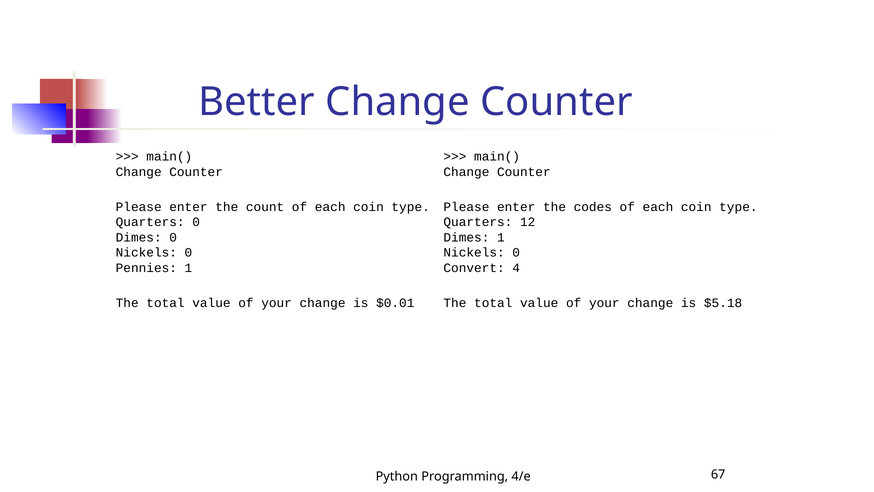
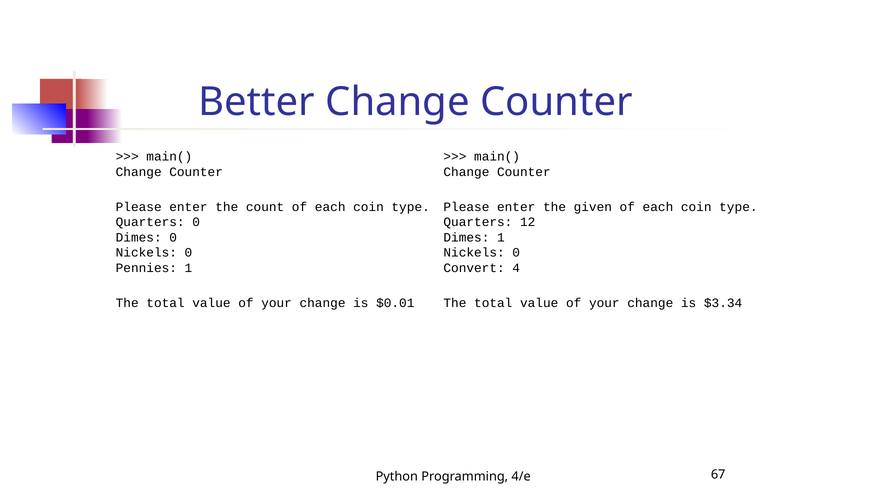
codes: codes -> given (593, 207)
$5.18: $5.18 -> $3.34 (723, 303)
